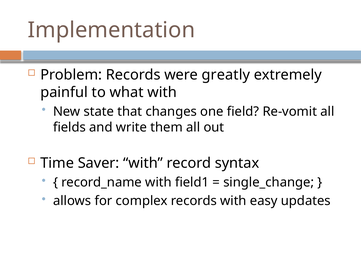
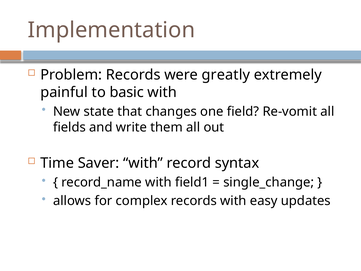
what: what -> basic (127, 92)
